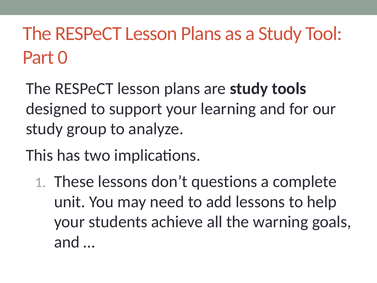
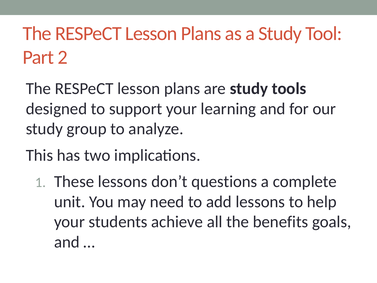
0: 0 -> 2 (63, 57)
warning: warning -> benefits (281, 222)
